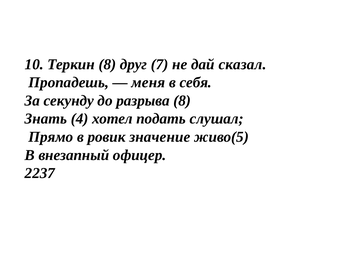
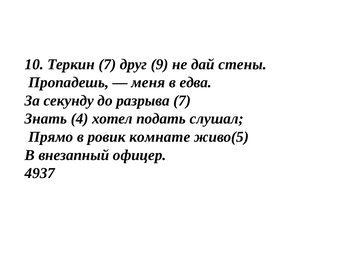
Теркин 8: 8 -> 7 (107, 64)
7: 7 -> 9 (160, 64)
сказал: сказал -> стены (242, 64)
себя: себя -> едва (196, 82)
разрыва 8: 8 -> 7 (182, 101)
значение: значение -> комнате (160, 137)
2237: 2237 -> 4937 (40, 173)
